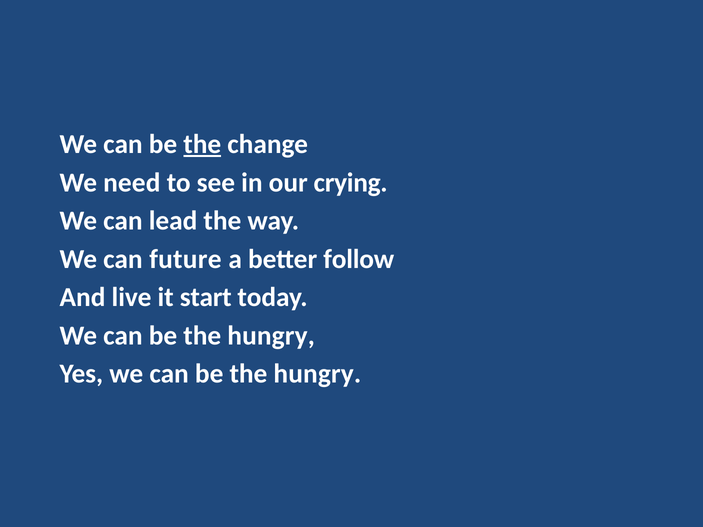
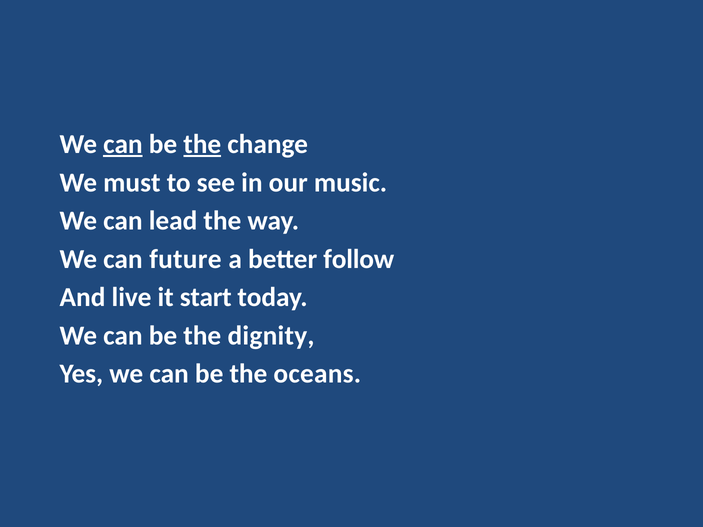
can underline: none -> present (123, 144)
need: need -> must (132, 183)
crying: crying -> music (351, 183)
hungry: hungry -> dignity (271, 336)
hungry: hungry -> oceans (317, 374)
